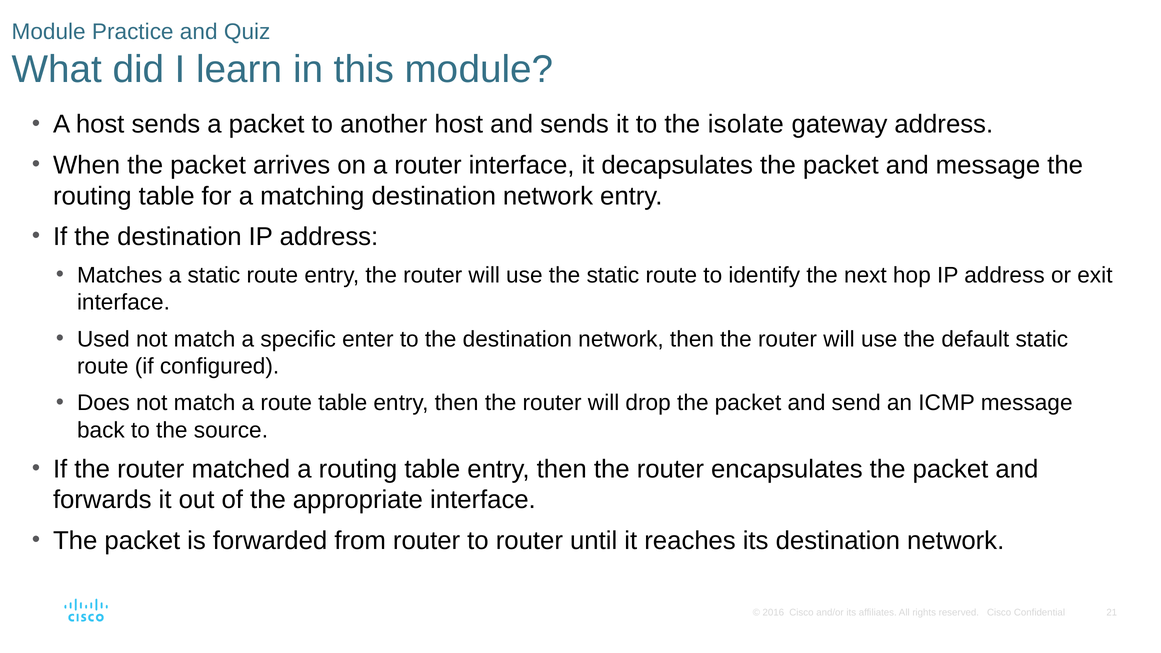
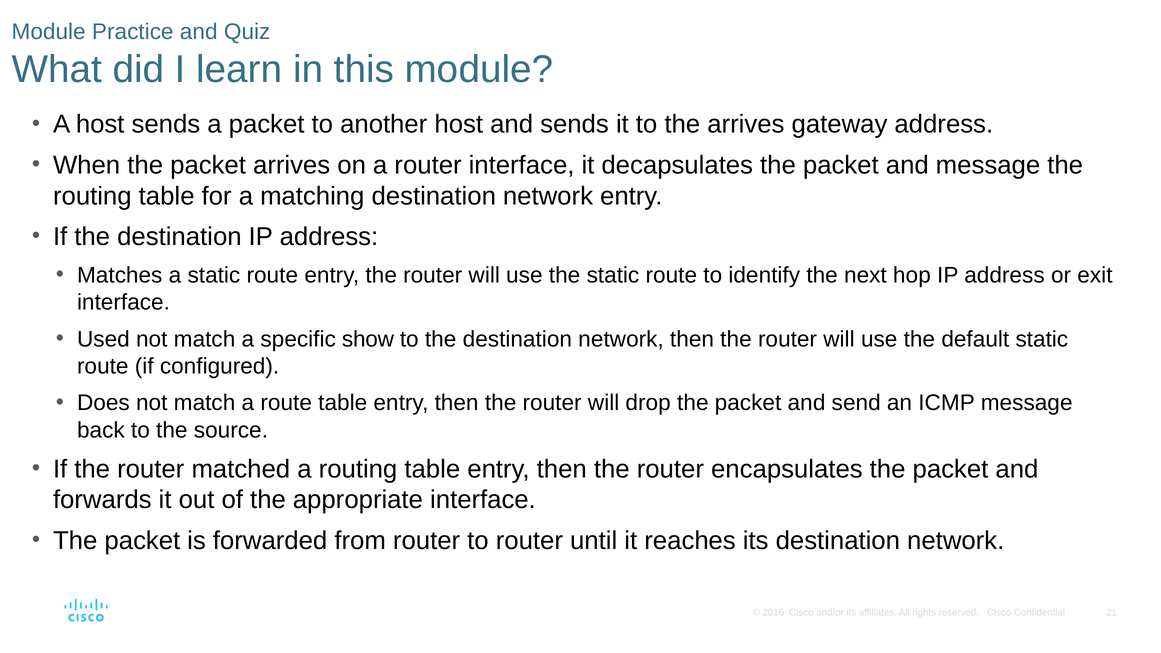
the isolate: isolate -> arrives (746, 125)
enter: enter -> show (368, 339)
